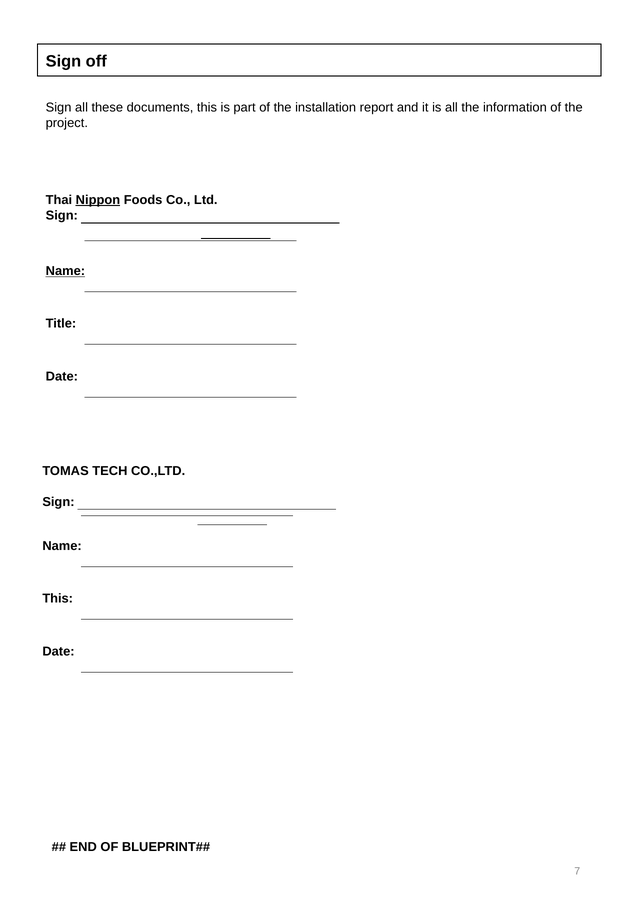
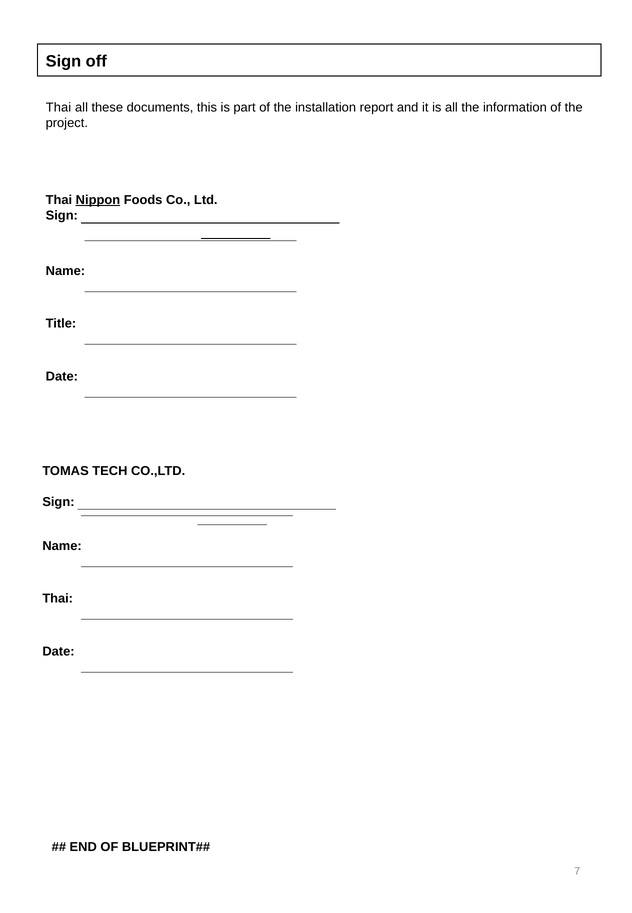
Sign: Sign -> Thai (58, 107)
Name underline: present -> none (65, 271)
This: This -> Thai (58, 598)
